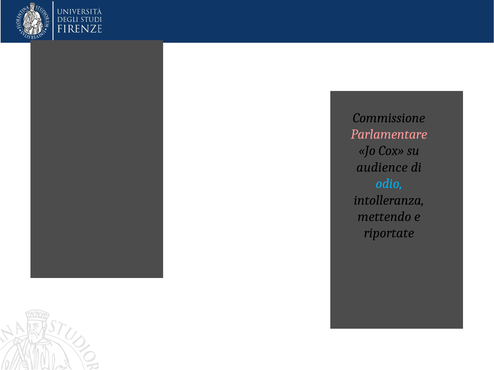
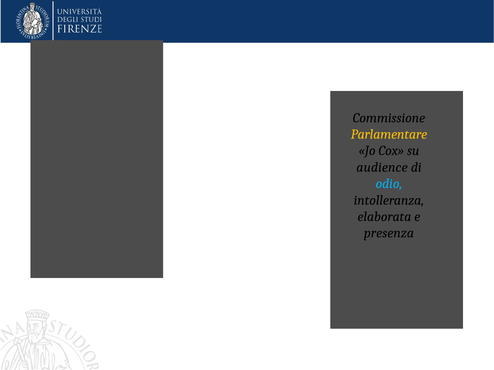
Parlamentare colour: pink -> yellow (389, 135)
mettendo: mettendo -> elaborata (384, 217)
riportate: riportate -> presenza (389, 233)
